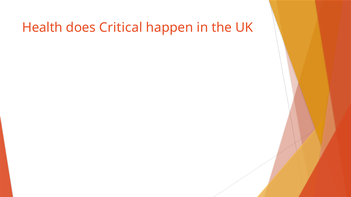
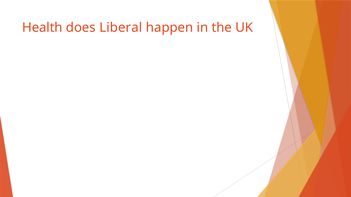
Critical: Critical -> Liberal (121, 28)
